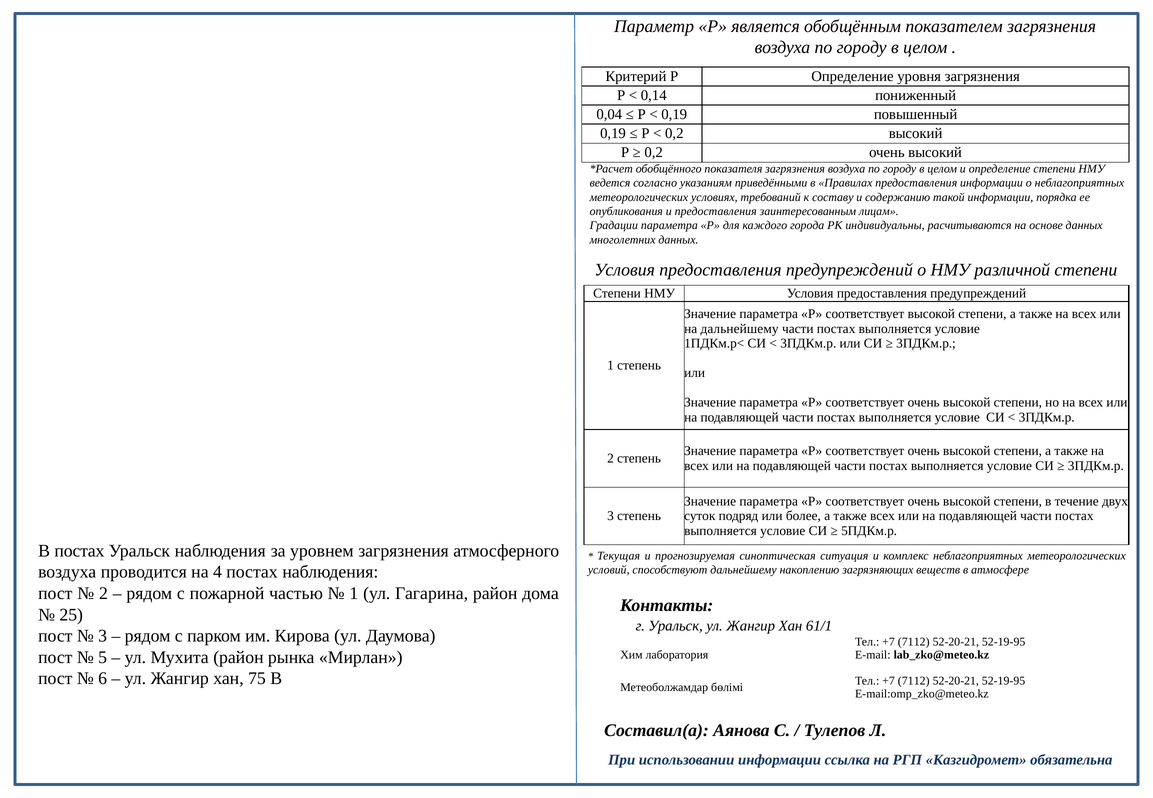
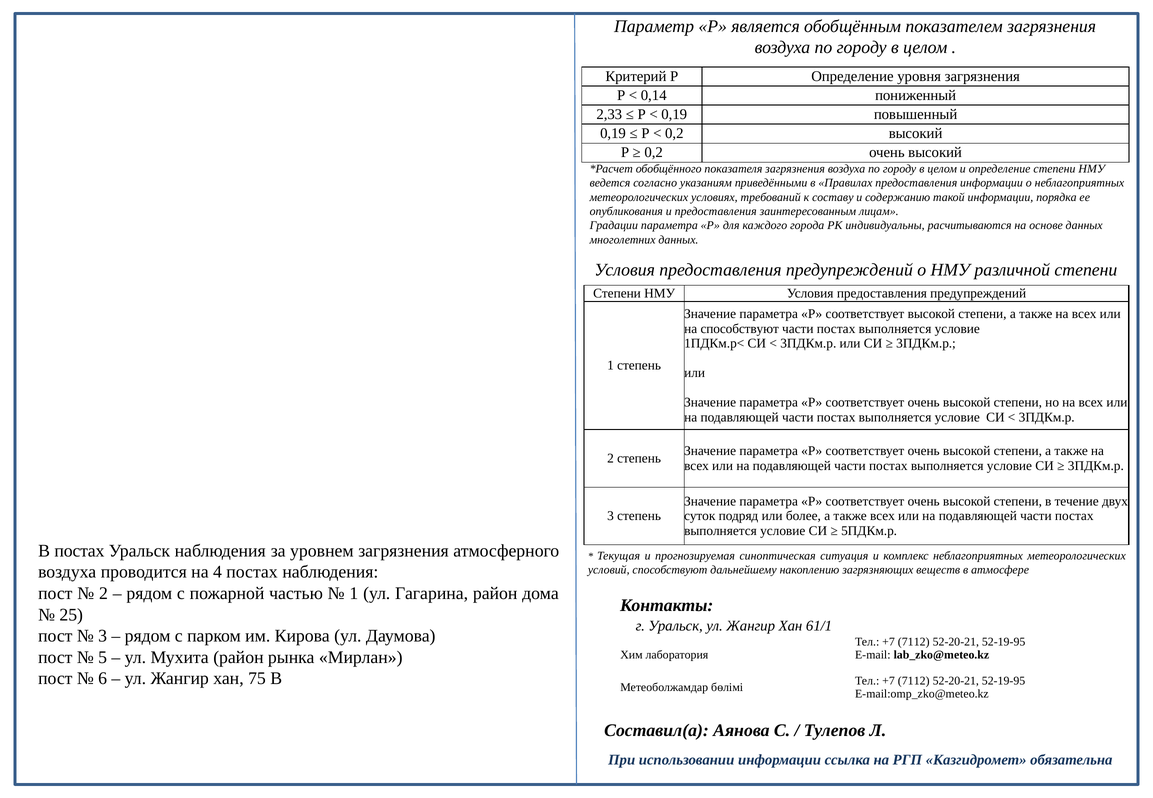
0,04: 0,04 -> 2,33 (609, 114)
на дальнейшему: дальнейшему -> способствуют (740, 329)
